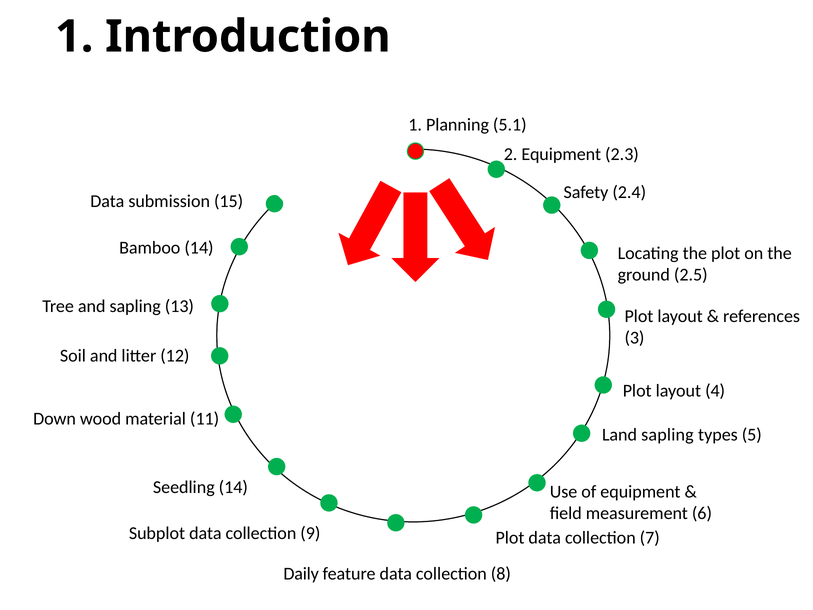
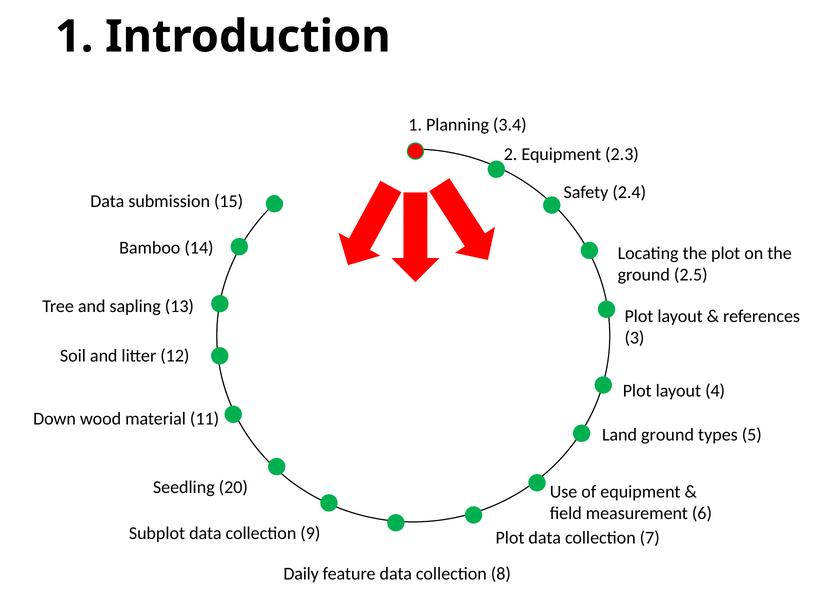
5.1: 5.1 -> 3.4 (510, 125)
Land sapling: sapling -> ground (668, 435)
Seedling 14: 14 -> 20 (233, 487)
